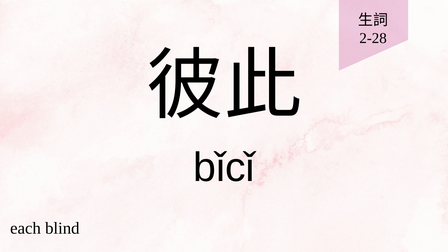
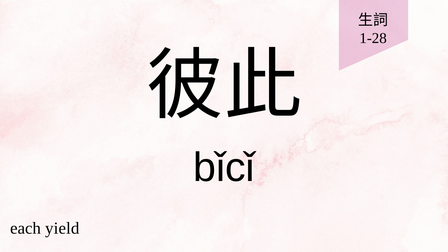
2-28: 2-28 -> 1-28 (373, 38)
blind: blind -> yield (62, 228)
